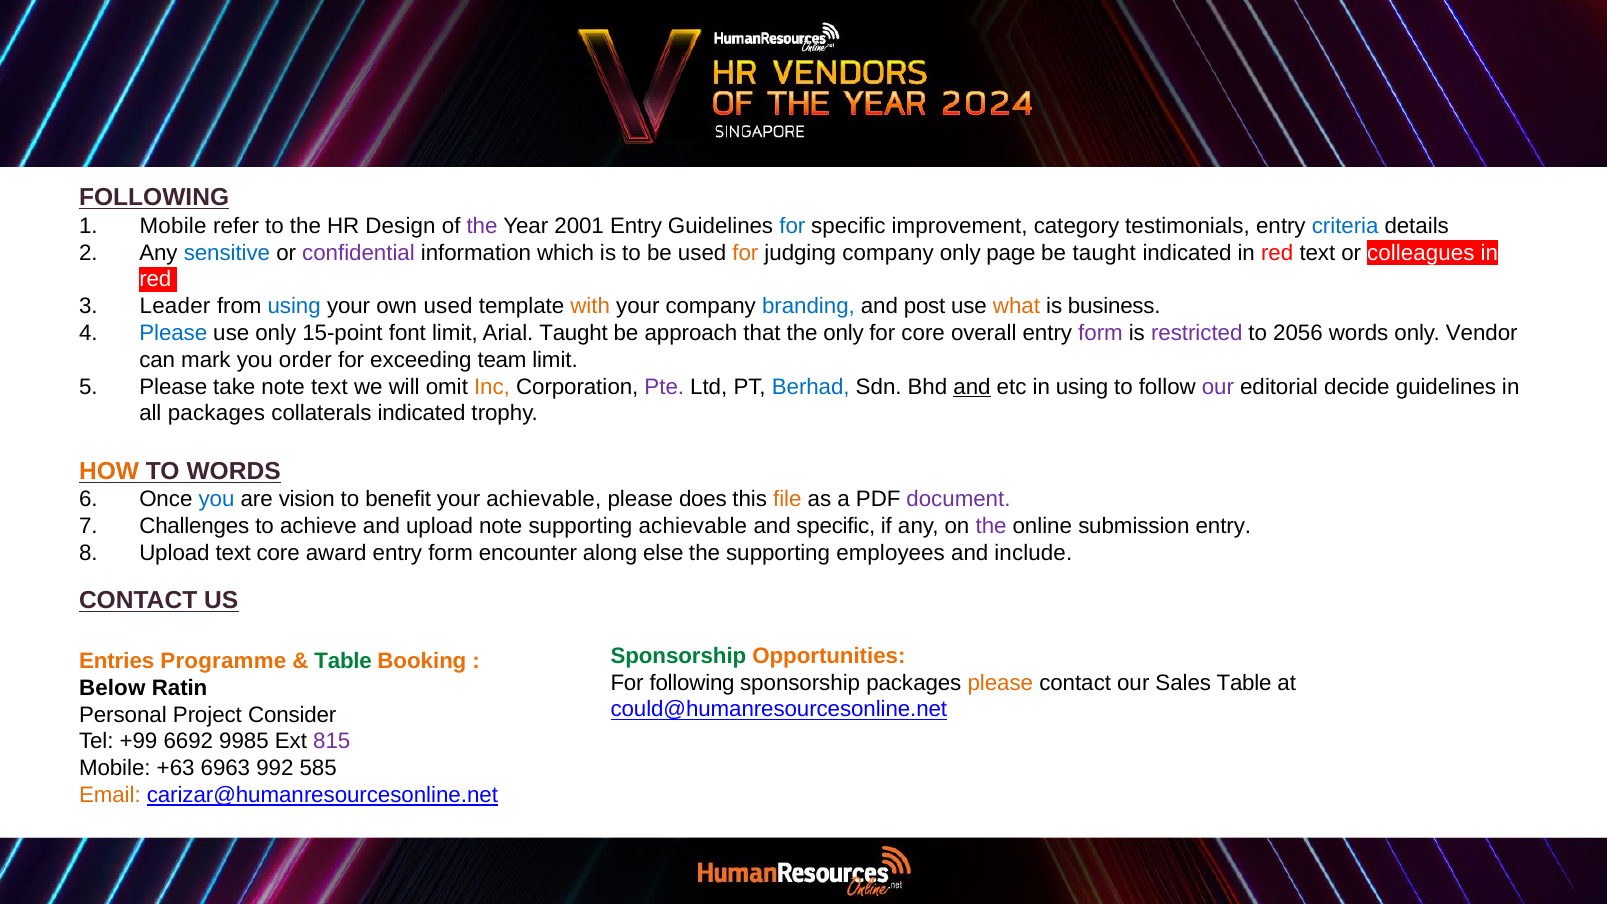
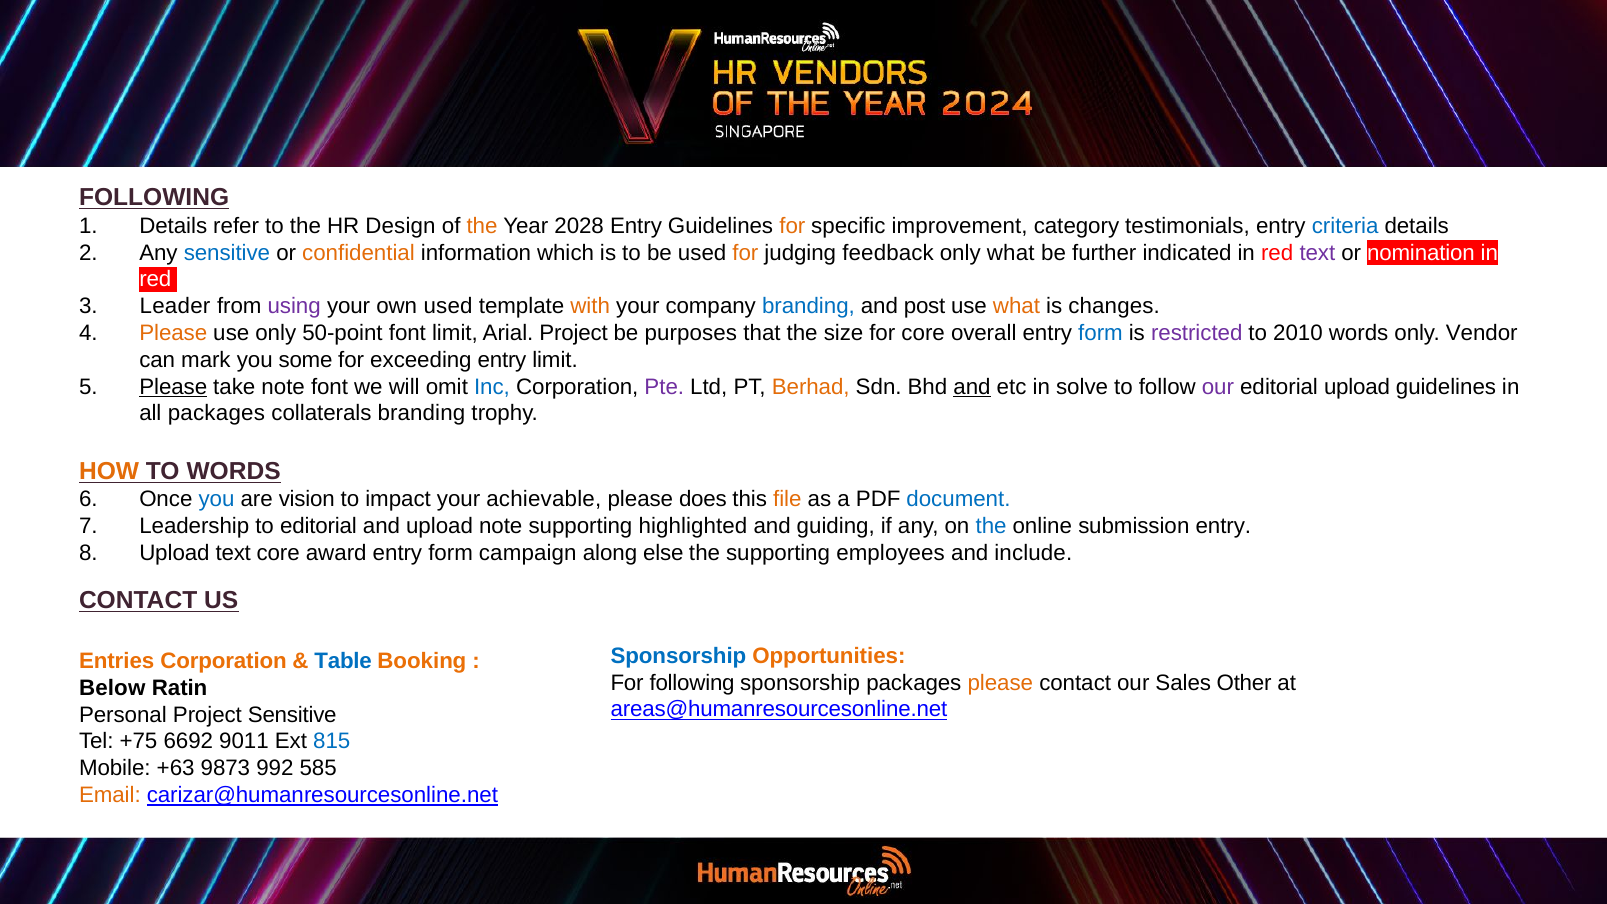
Mobile: Mobile -> Details (173, 226)
the colour: purple -> orange (482, 226)
2001: 2001 -> 2028 (579, 226)
for colour: blue -> orange (792, 226)
confidential colour: purple -> orange (359, 253)
judging company: company -> feedback (888, 253)
only page: page -> what (1011, 253)
be taught: taught -> further (1104, 253)
text colour: black -> purple (1317, 253)
colleagues: colleagues -> nomination (1421, 253)
using colour: blue -> purple (294, 306)
business: business -> changes (1114, 306)
Please colour: blue -> orange (173, 333)
15-point: 15-point -> 50-point (343, 333)
Arial Taught: Taught -> Project (574, 333)
approach: approach -> purposes (691, 333)
the only: only -> size (844, 333)
form colour: purple -> blue (1101, 333)
2056: 2056 -> 2010 (1298, 333)
order: order -> some (306, 360)
exceeding team: team -> entry (502, 360)
Please underline: none -> present (173, 387)
note text: text -> font (330, 387)
Inc colour: orange -> blue (492, 387)
Berhad colour: blue -> orange (811, 387)
in using: using -> solve (1082, 387)
editorial decide: decide -> upload (1357, 387)
collaterals indicated: indicated -> branding (421, 414)
benefit: benefit -> impact (398, 499)
document colour: purple -> blue (958, 499)
Challenges: Challenges -> Leadership (194, 526)
to achieve: achieve -> editorial (318, 526)
supporting achievable: achievable -> highlighted (693, 526)
and specific: specific -> guiding (836, 526)
the colour: purple -> blue (991, 526)
encounter: encounter -> campaign (528, 553)
Sponsorship colour: green -> blue (678, 656)
Entries Programme: Programme -> Corporation (224, 661)
Table colour: green -> blue (343, 661)
Sales Table: Table -> Other (1244, 683)
could@humanresourcesonline.net: could@humanresourcesonline.net -> areas@humanresourcesonline.net (779, 709)
Project Consider: Consider -> Sensitive (292, 715)
+99: +99 -> +75 (139, 741)
9985: 9985 -> 9011 (244, 741)
815 colour: purple -> blue (332, 741)
6963: 6963 -> 9873 (225, 768)
